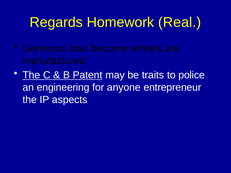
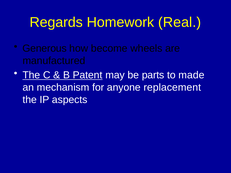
traits: traits -> parts (153, 75)
police: police -> made (191, 75)
engineering: engineering -> mechanism (63, 87)
entrepreneur: entrepreneur -> replacement (172, 87)
